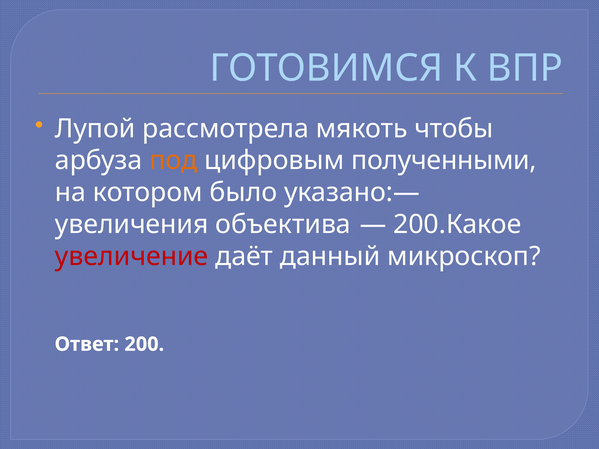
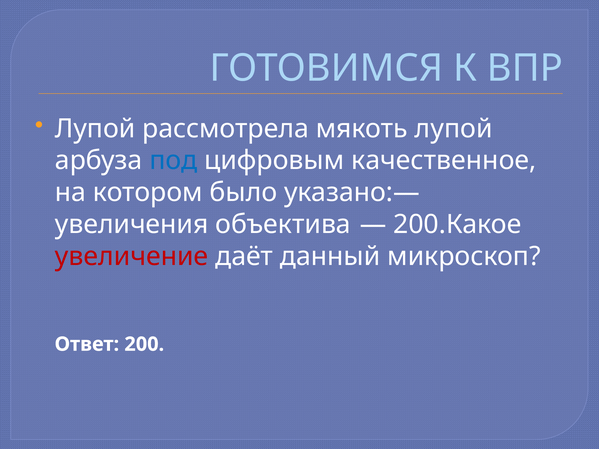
мякоть чтобы: чтобы -> лупой (454, 129)
под colour: orange -> blue (173, 161)
полученными: полученными -> качественное (444, 161)
